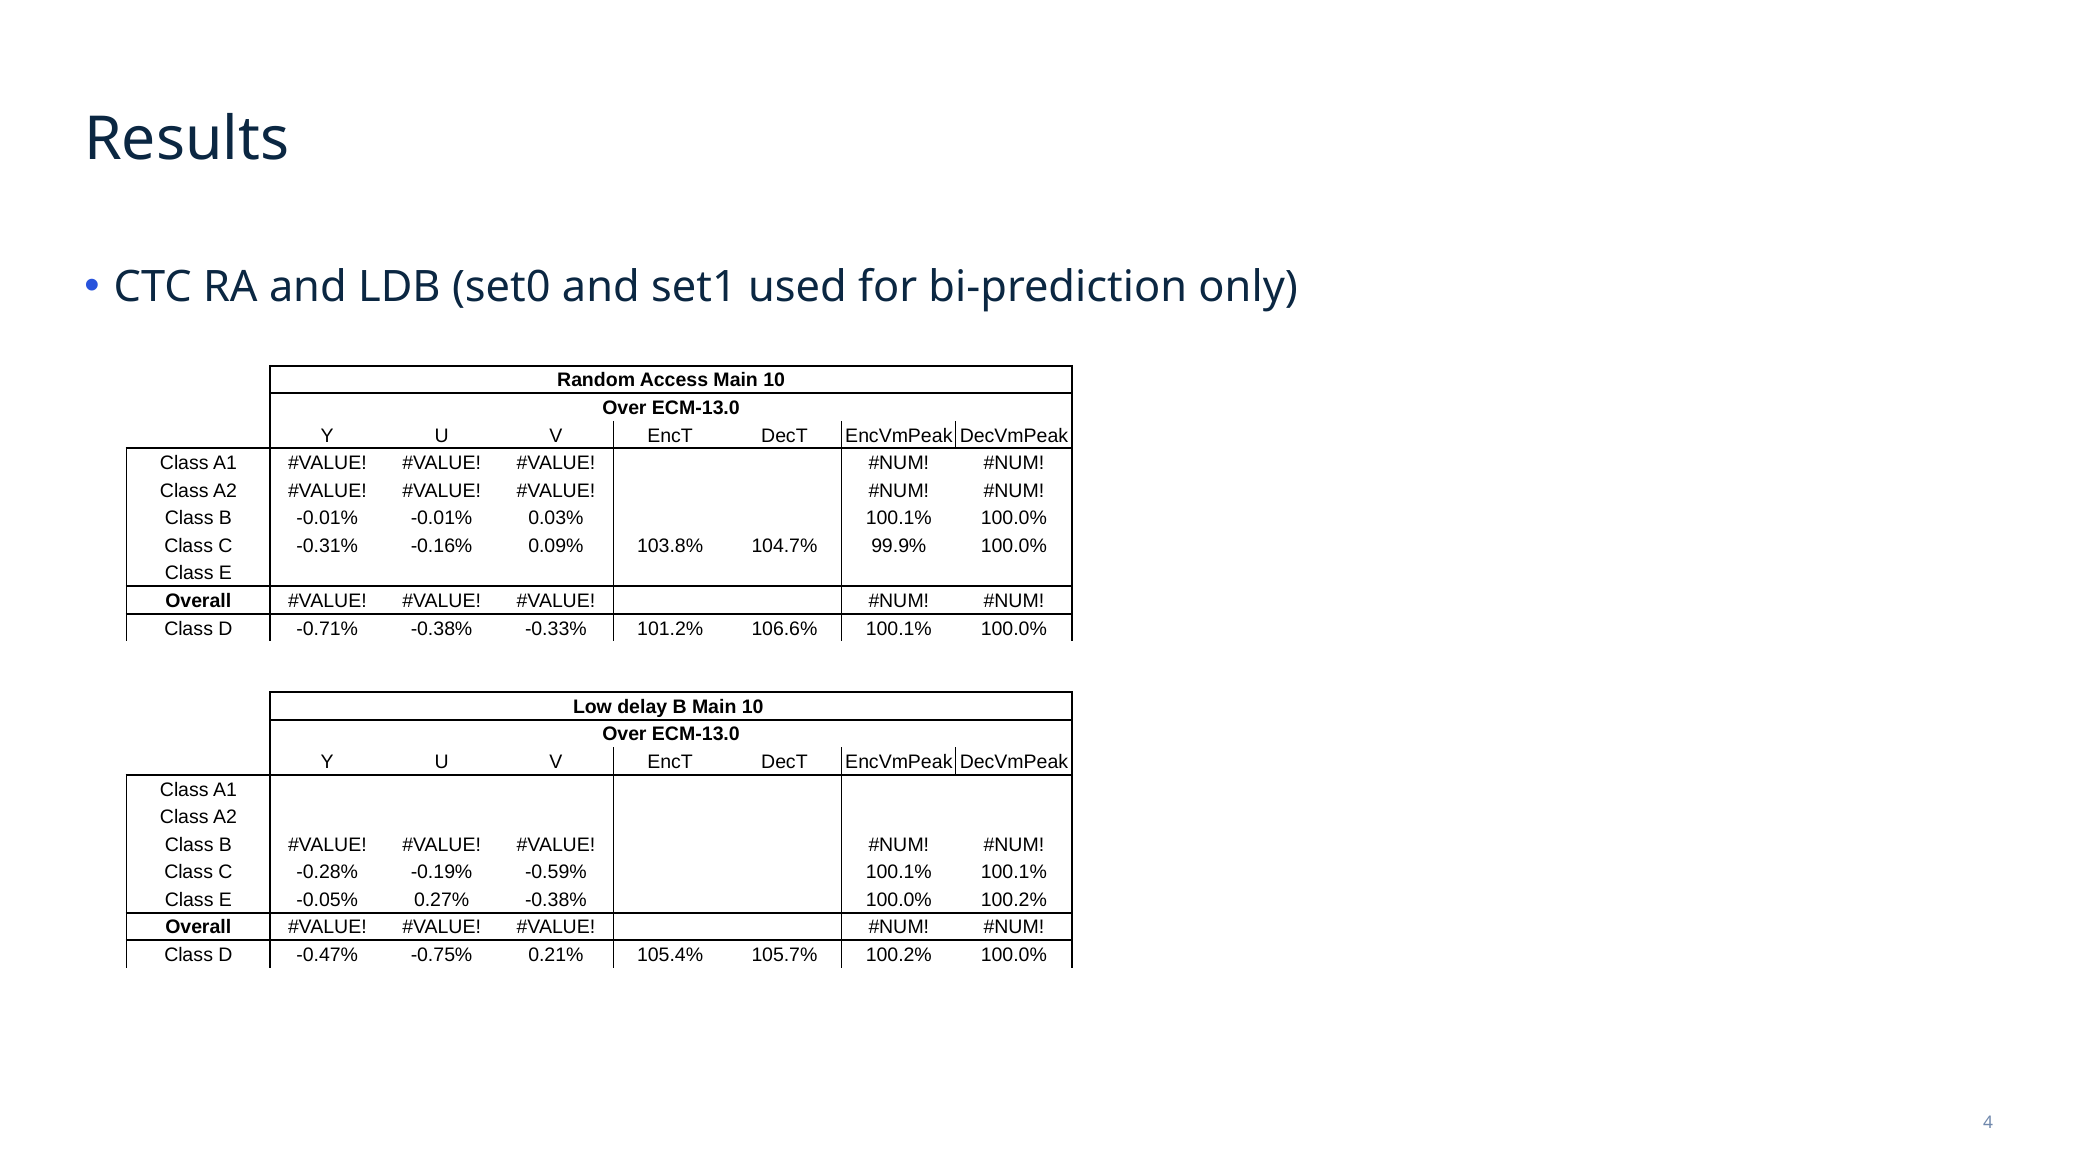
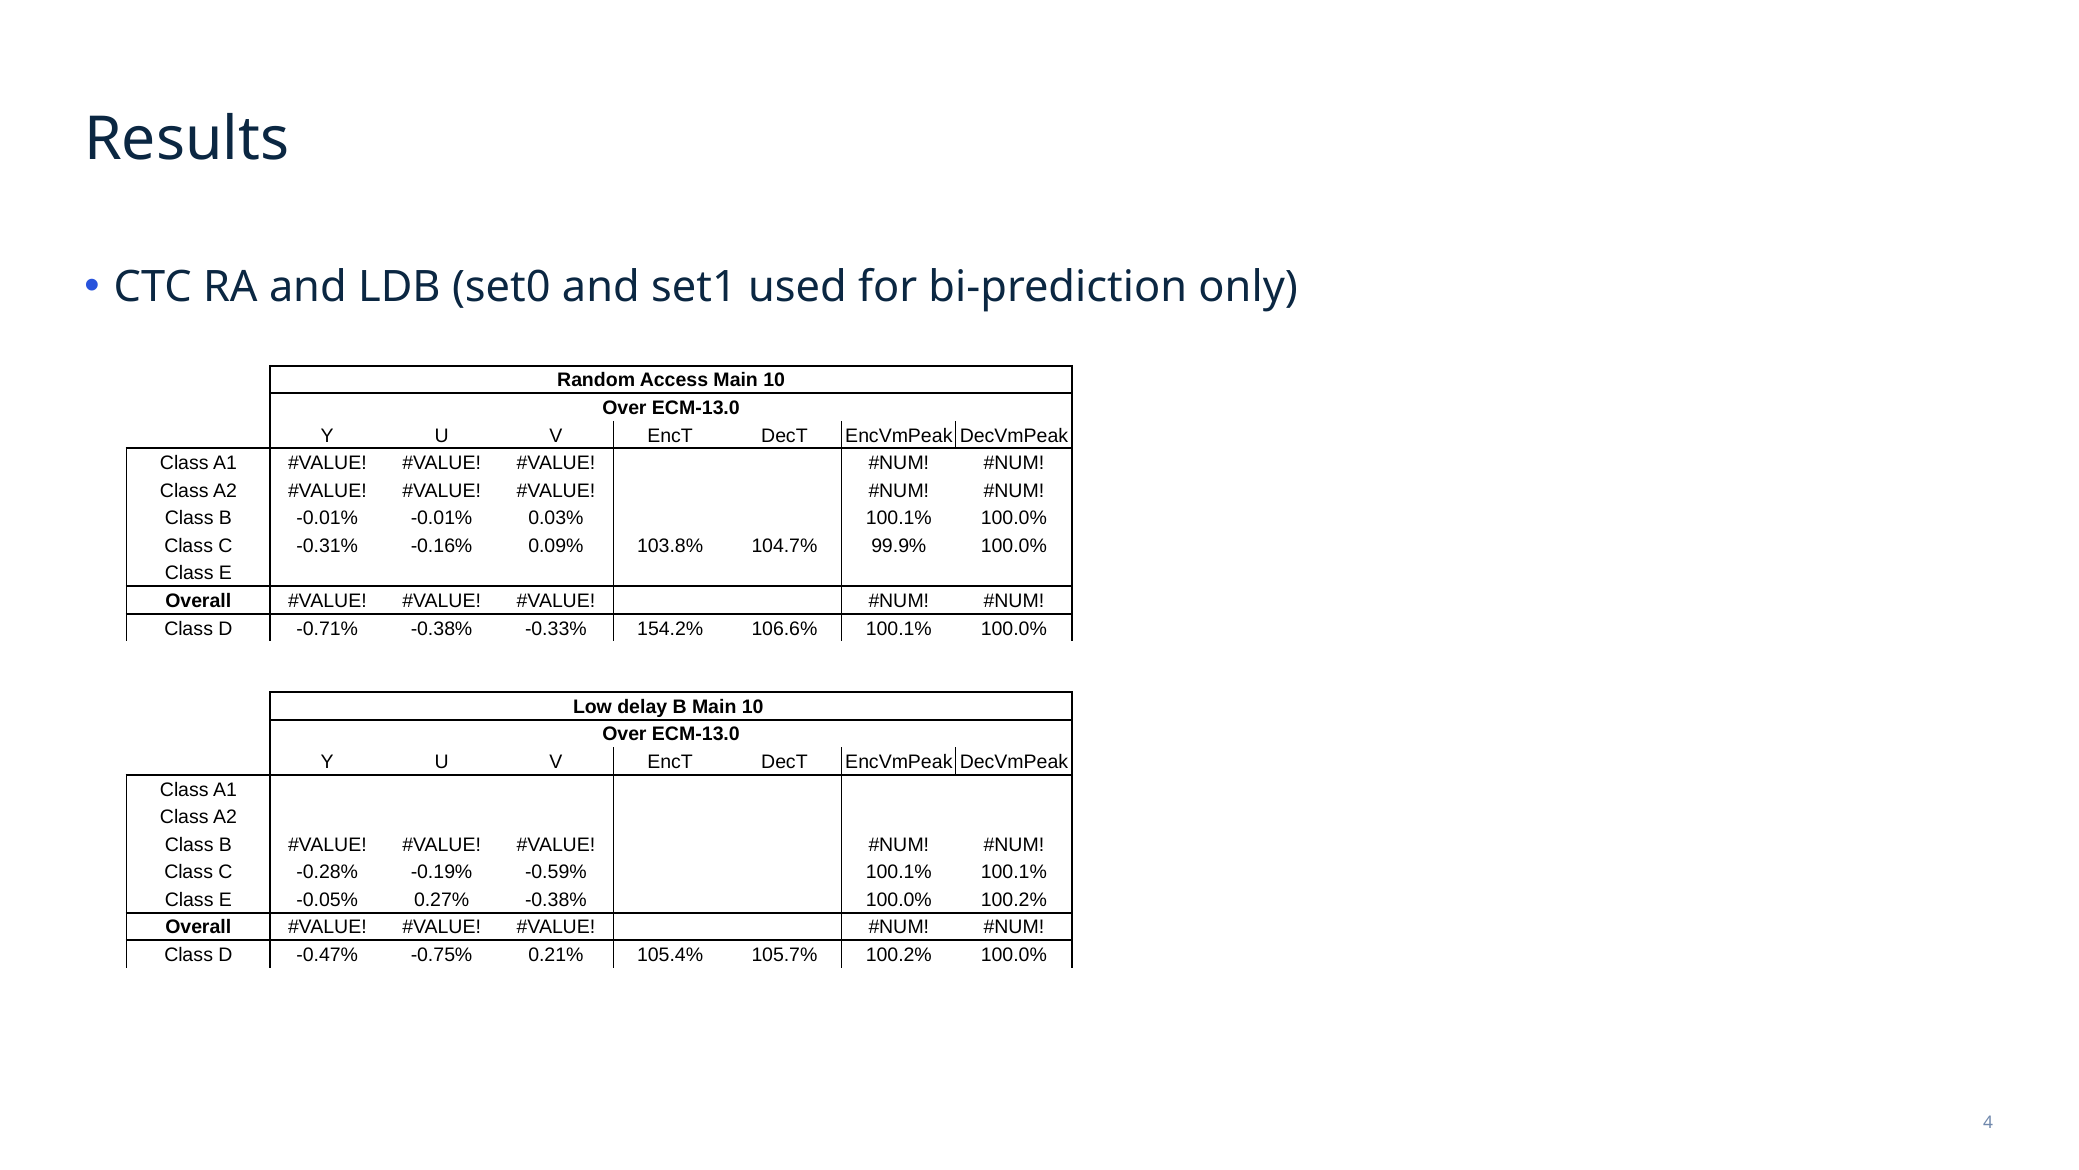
101.2%: 101.2% -> 154.2% (670, 628)
